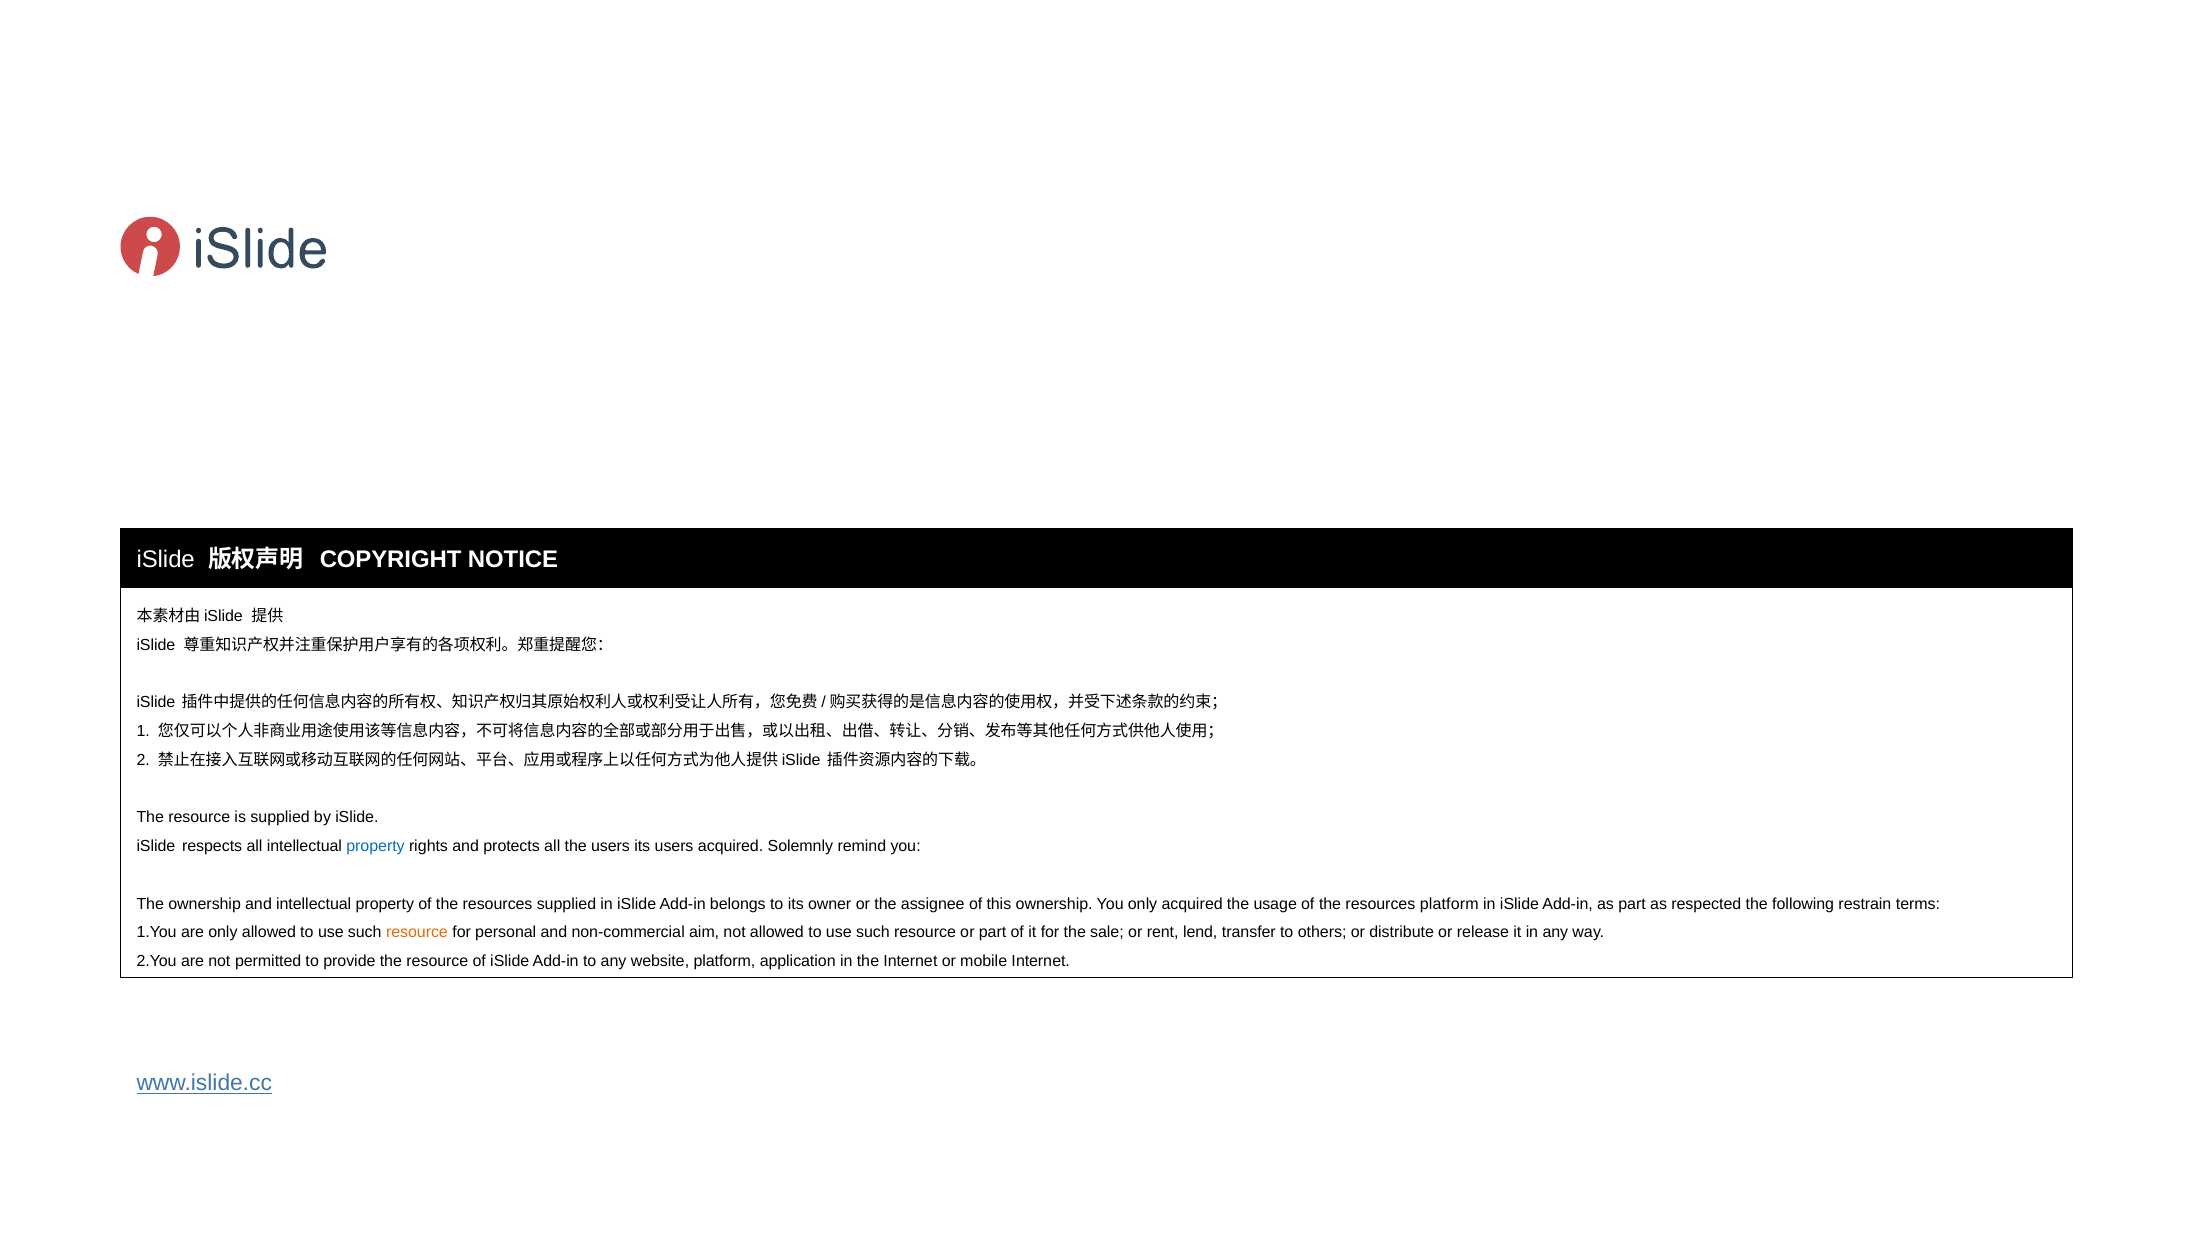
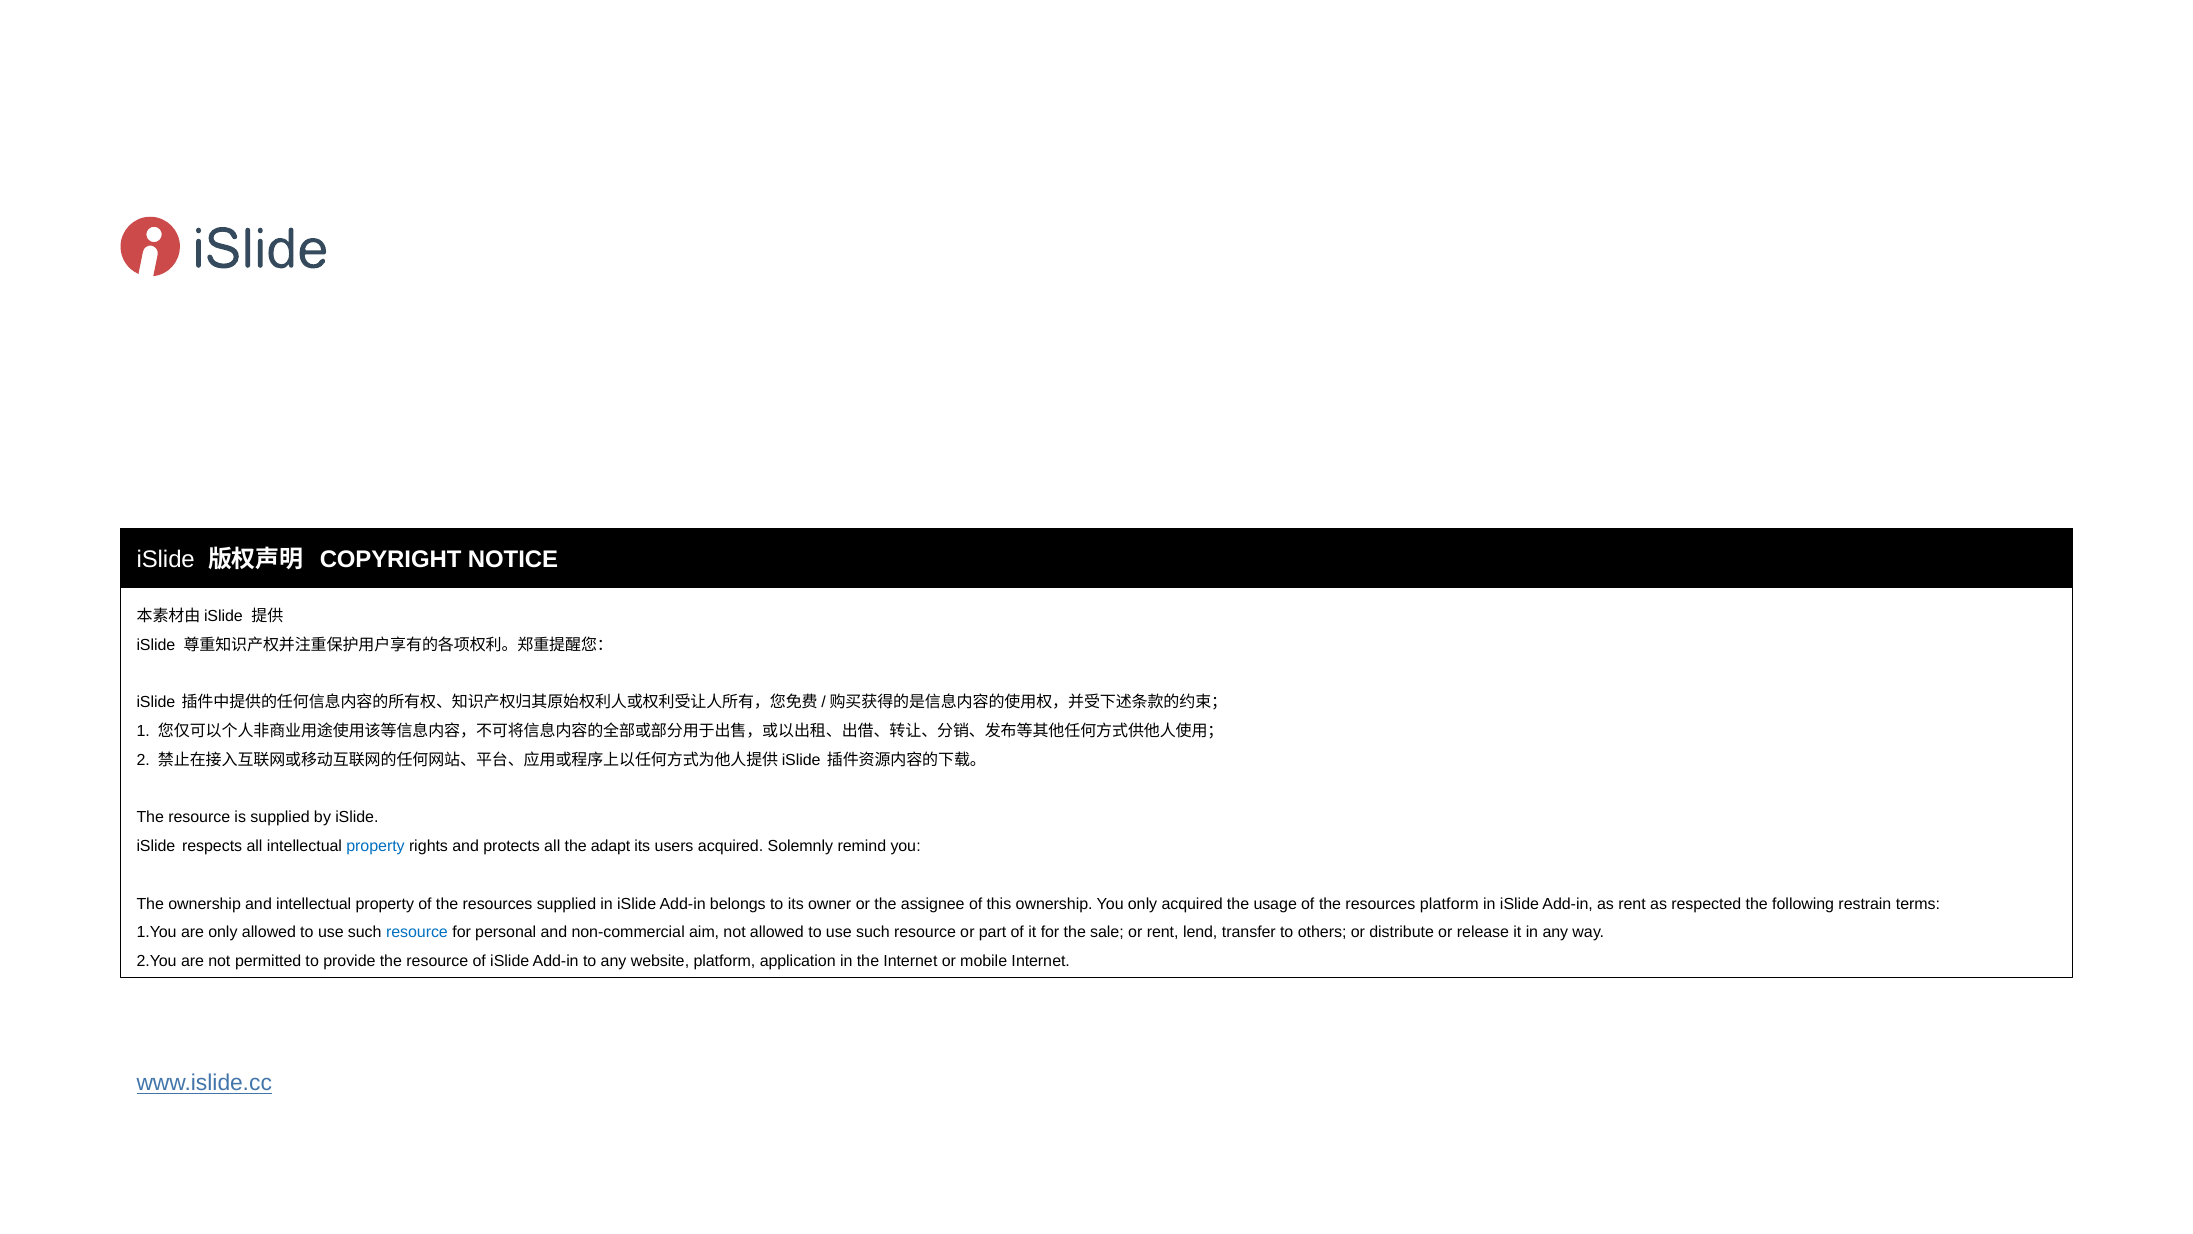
the users: users -> adapt (611, 846)
as part: part -> rent (1632, 903)
resource colour: orange -> blue (417, 932)
